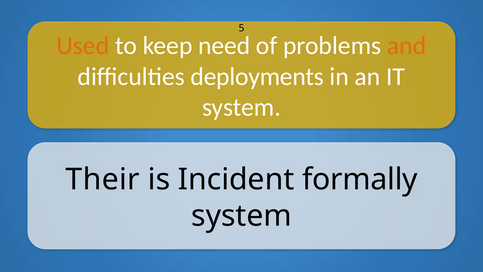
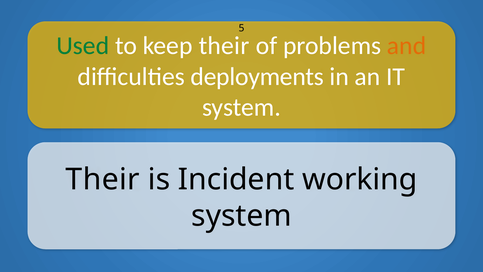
Used colour: orange -> green (83, 46)
keep need: need -> their (224, 46)
formally: formally -> working (360, 179)
